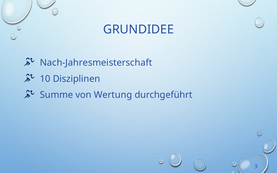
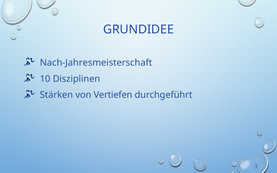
Summe: Summe -> Stärken (56, 95)
Wertung: Wertung -> Vertiefen (113, 95)
